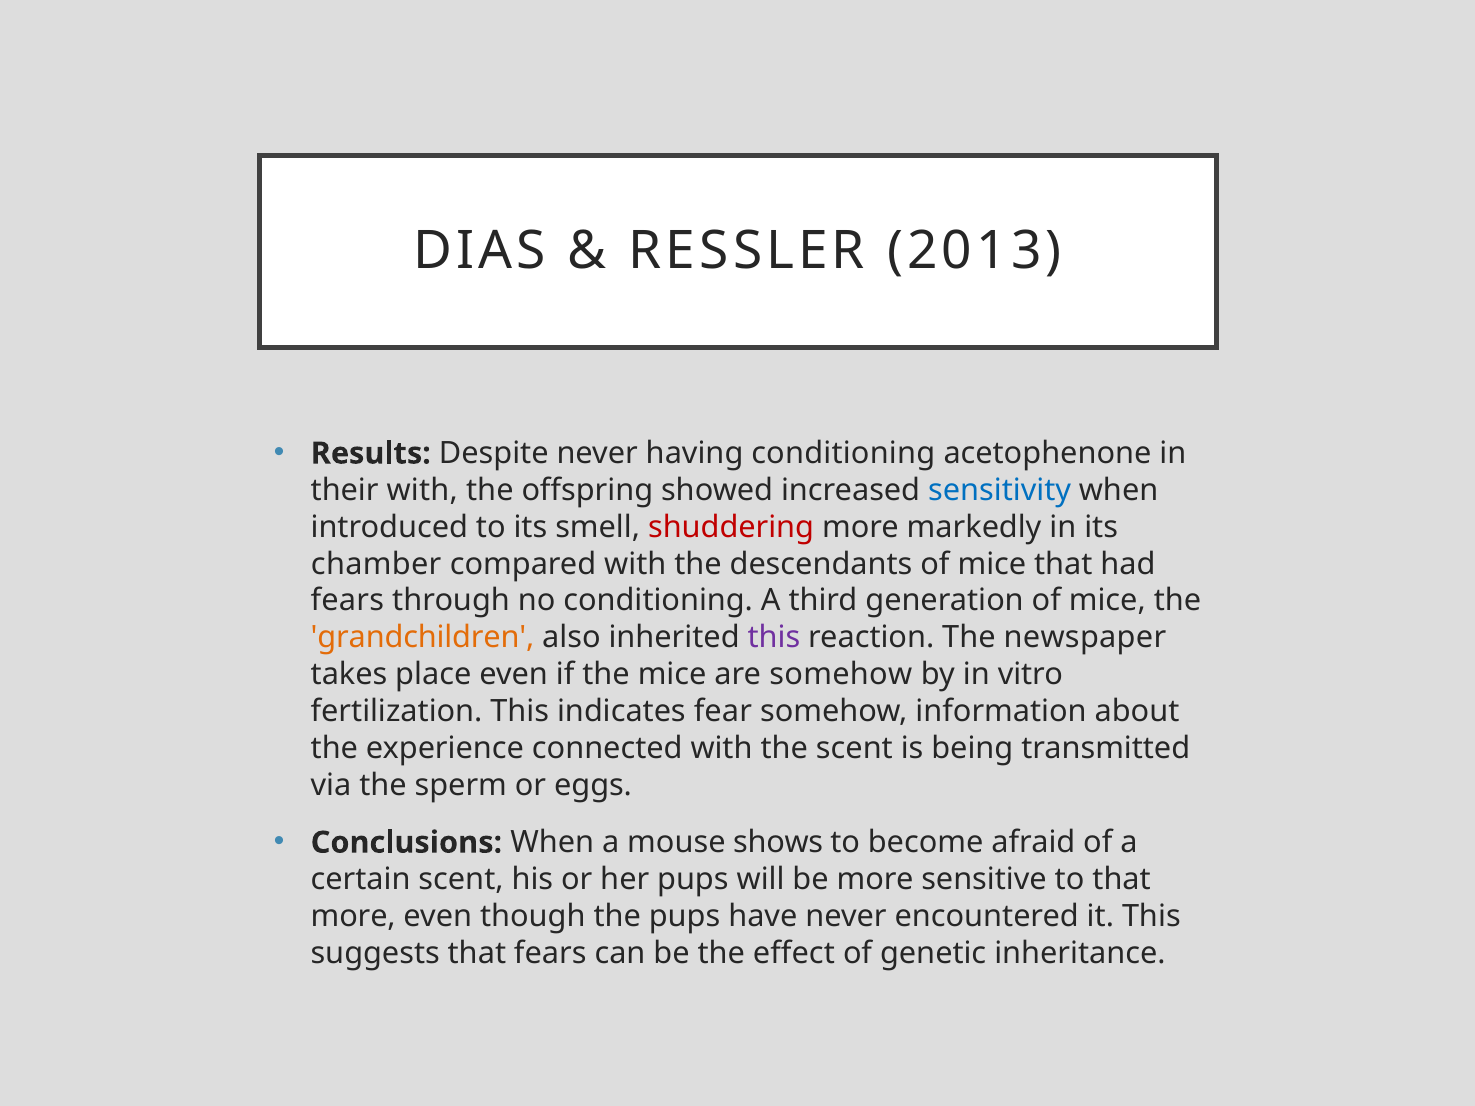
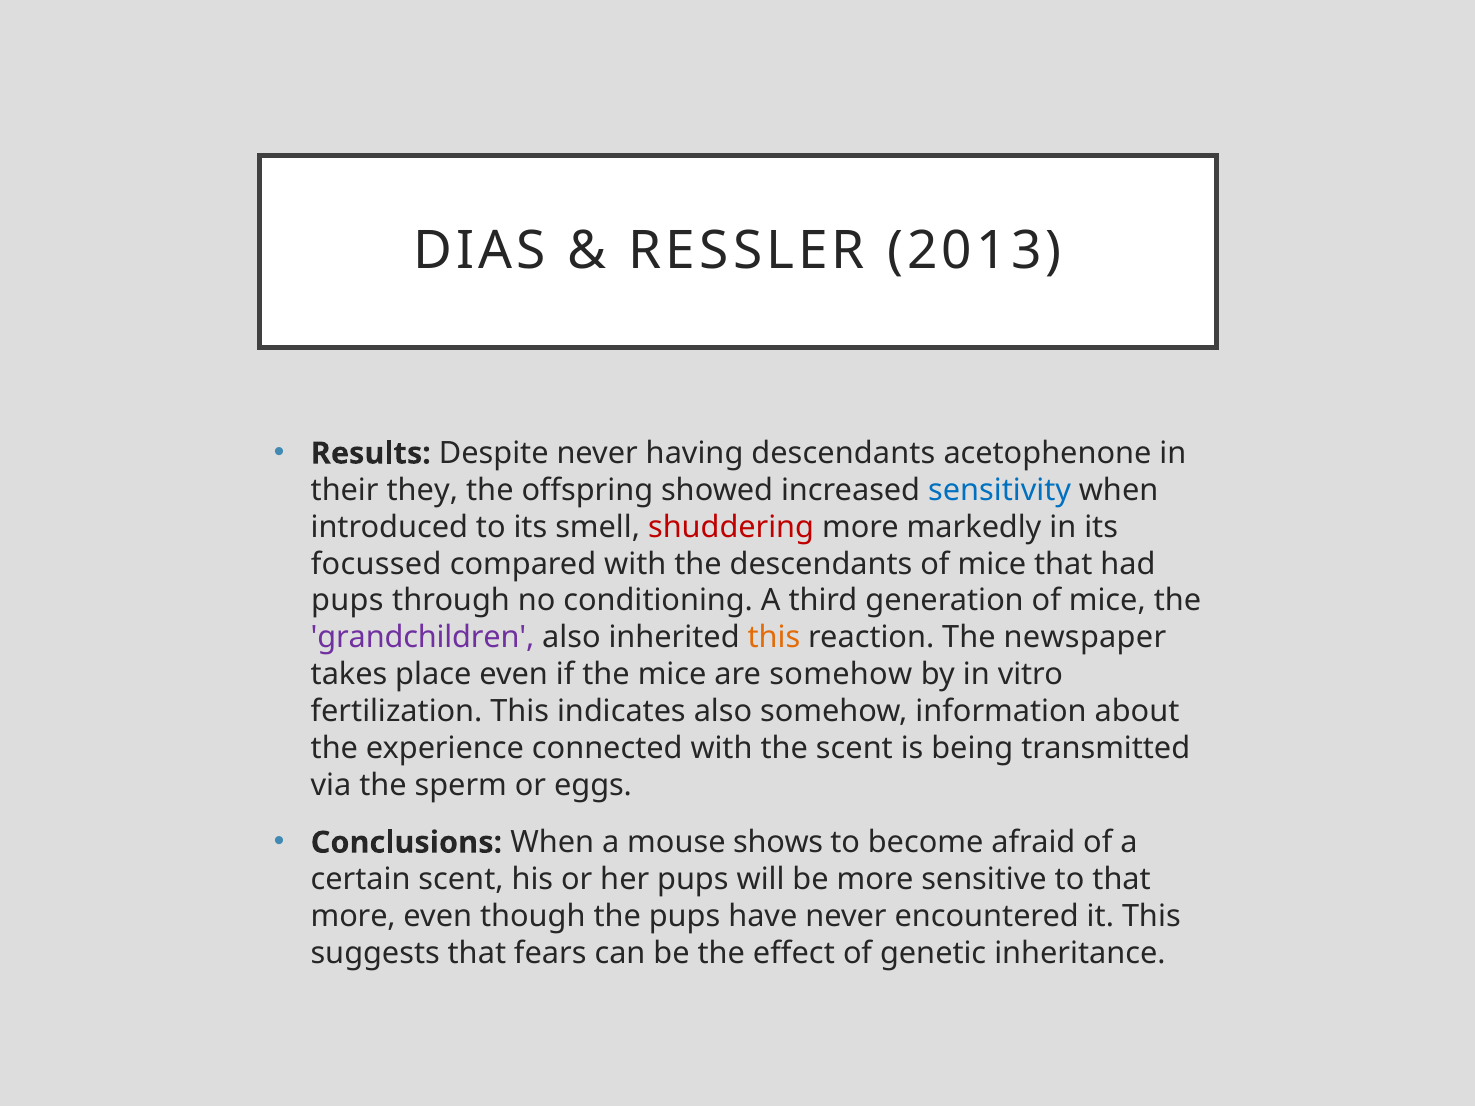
having conditioning: conditioning -> descendants (843, 454)
their with: with -> they (422, 490)
chamber: chamber -> focussed (376, 564)
fears: fears -> pups (347, 601)
grandchildren colour: orange -> purple (423, 638)
this colour: purple -> orange (774, 638)
indicates fear: fear -> also (723, 712)
